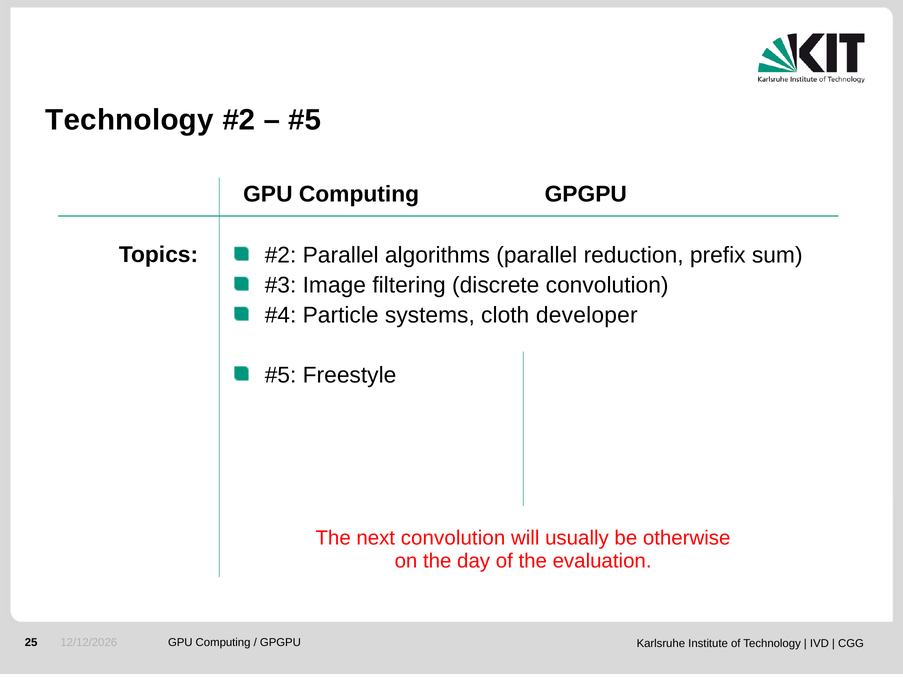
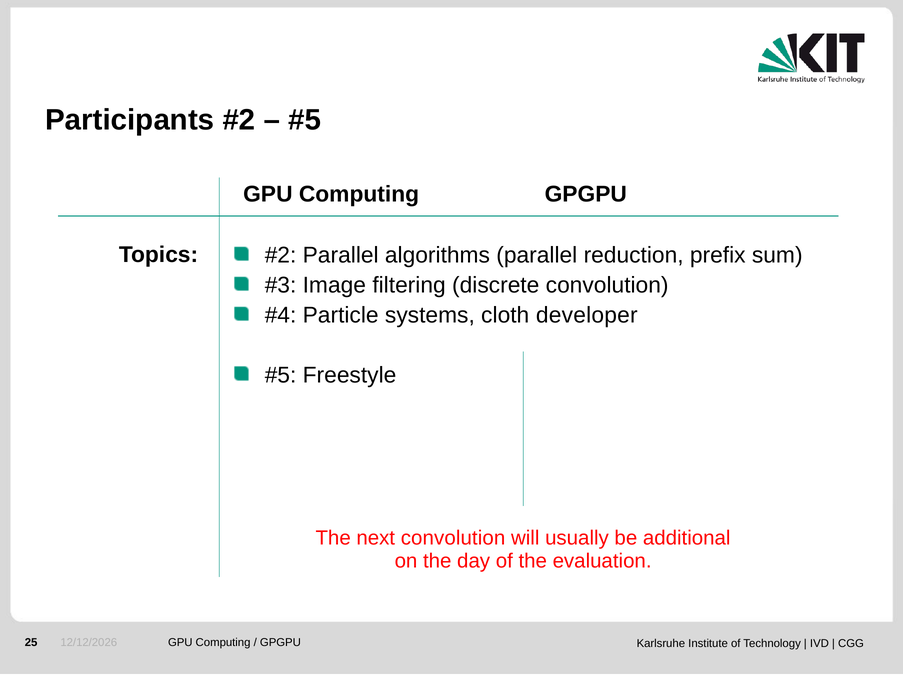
Technology: Technology -> Participants (130, 120)
otherwise: otherwise -> additional (687, 538)
